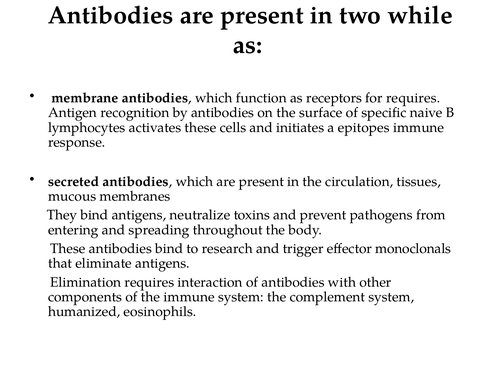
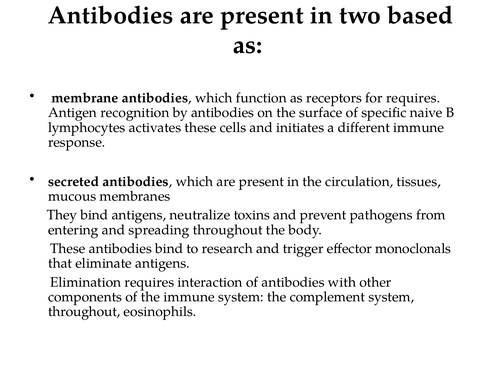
while: while -> based (420, 15)
epitopes: epitopes -> different (364, 128)
humanized: humanized -> throughout (84, 312)
